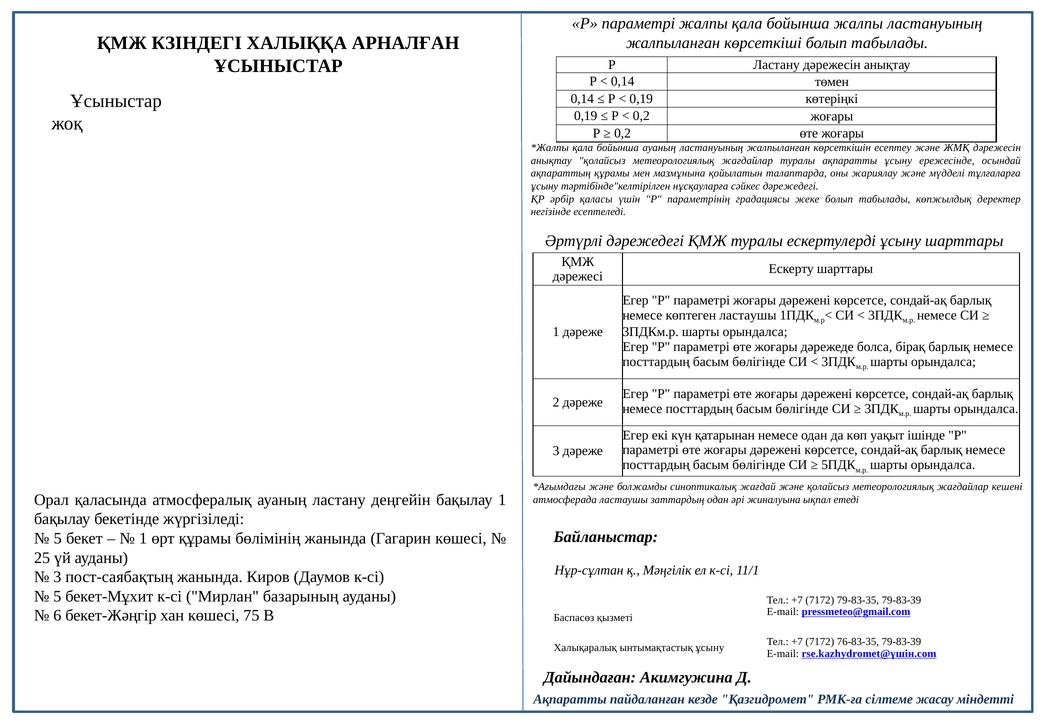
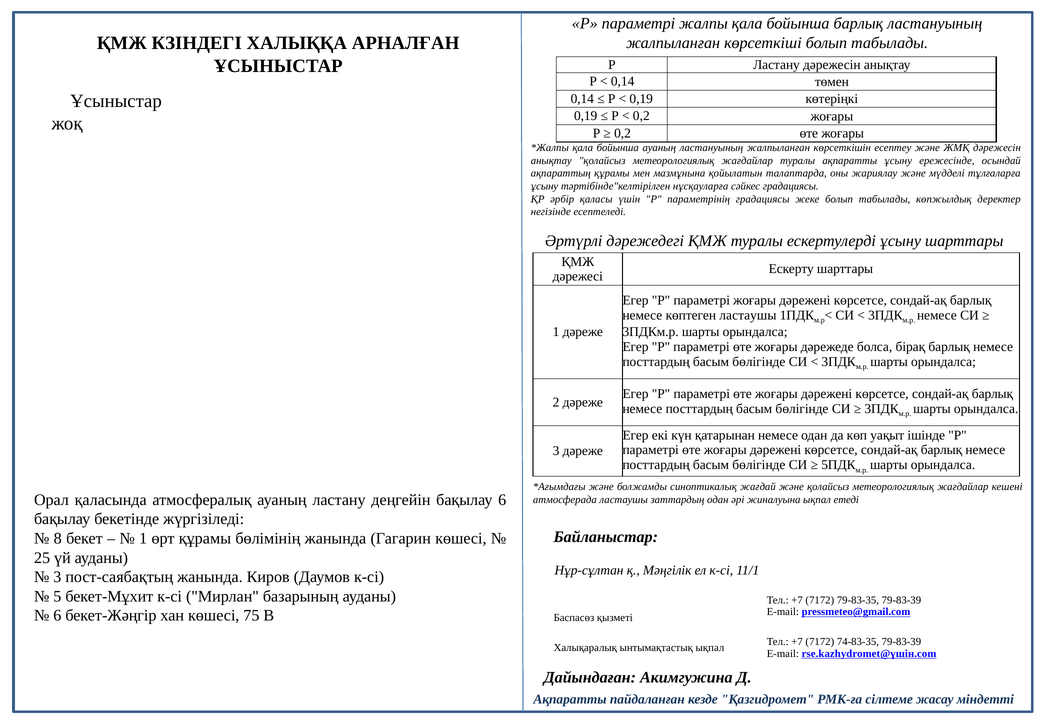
бойынша жалпы: жалпы -> барлық (858, 24)
сәйкес дәрежедегі: дәрежедегі -> градациясы (791, 186)
бақылау 1: 1 -> 6 (502, 500)
5: 5 -> 8 (58, 539)
76-83-35: 76-83-35 -> 74-83-35 (858, 642)
ынтымақтастық ұсыну: ұсыну -> ықпал (710, 648)
